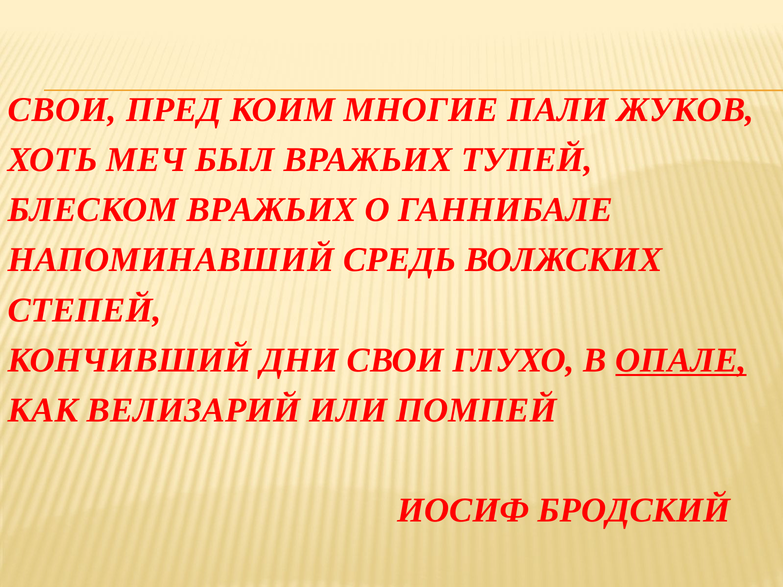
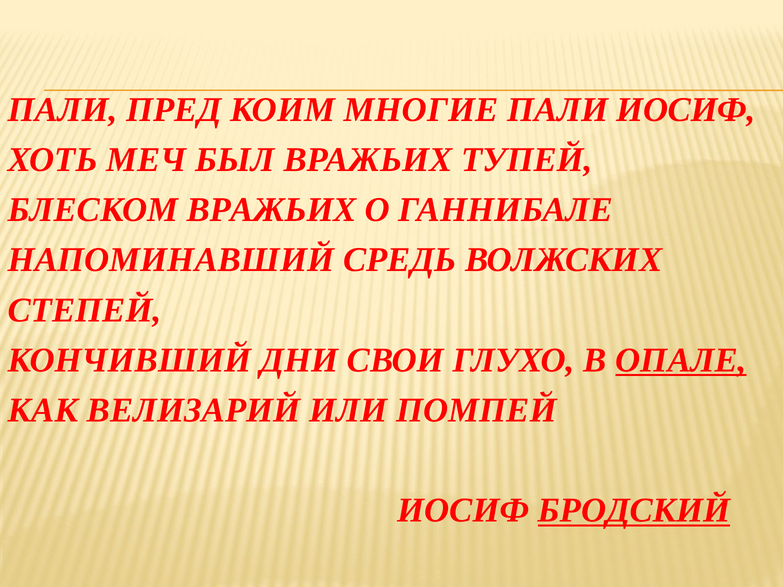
СВОИ: СВОИ -> ПАЛИ (63, 110)
ПАЛИ ЖУКОВ: ЖУКОВ -> ИОСИФ (686, 110)
БРОДСКИЙ underline: none -> present (634, 511)
